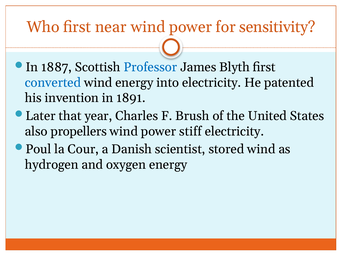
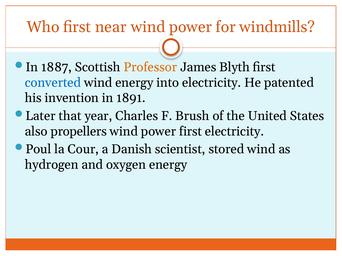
sensitivity: sensitivity -> windmills (277, 27)
Professor colour: blue -> orange (150, 67)
power stiff: stiff -> first (191, 132)
